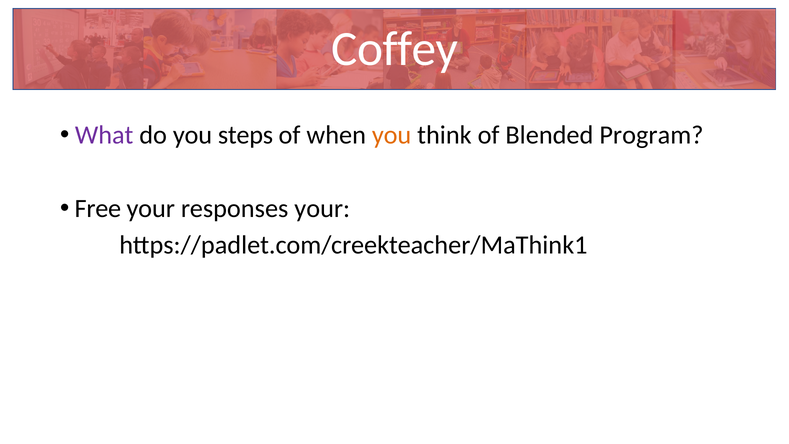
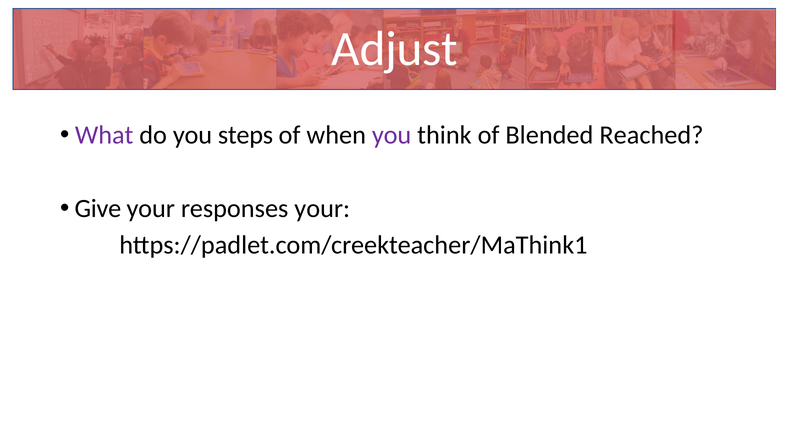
Coffey: Coffey -> Adjust (395, 49)
you colour: orange -> purple (392, 135)
Program: Program -> Reached (651, 135)
Free: Free -> Give (98, 208)
